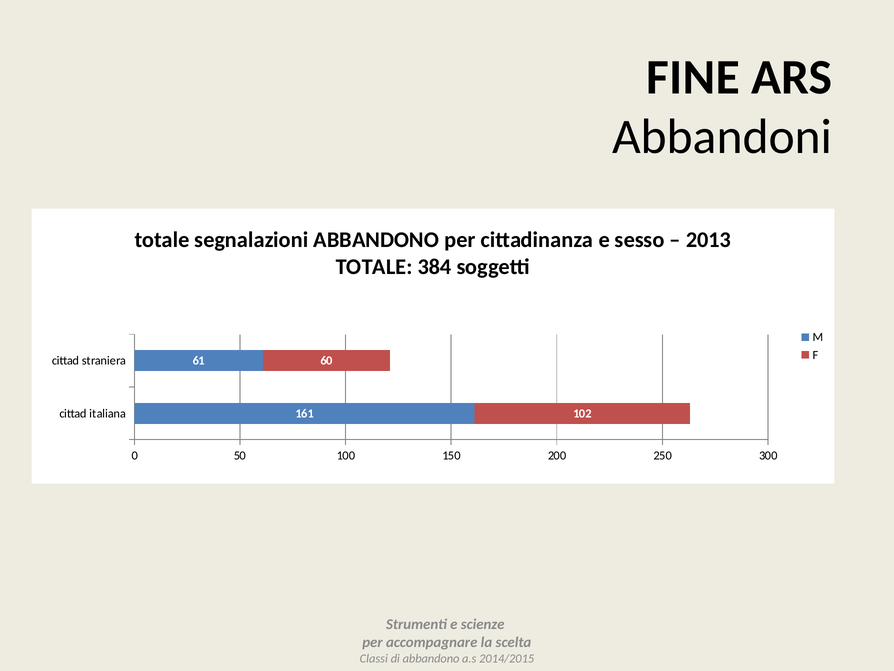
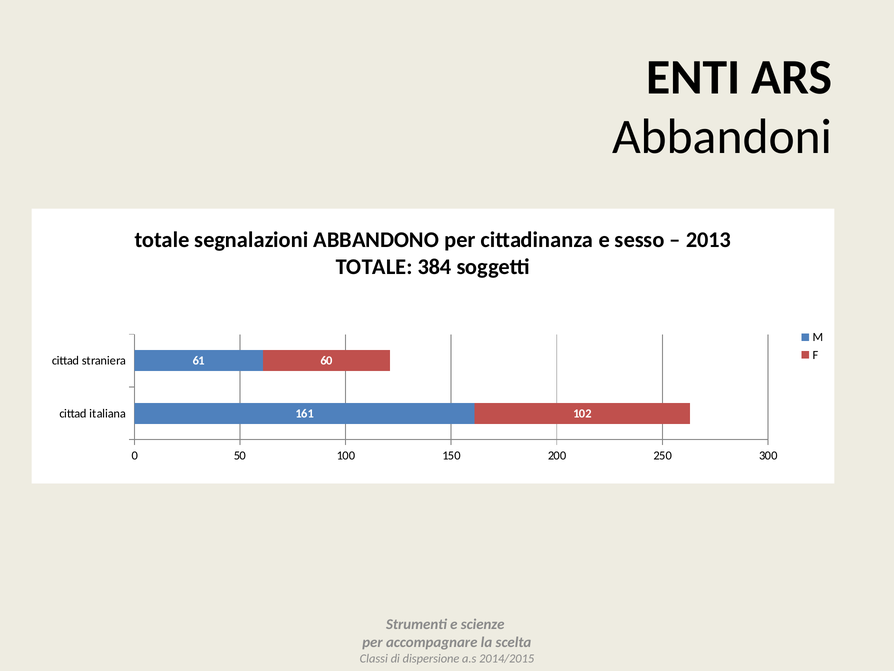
FINE: FINE -> ENTI (693, 77)
di abbandono: abbandono -> dispersione (431, 658)
